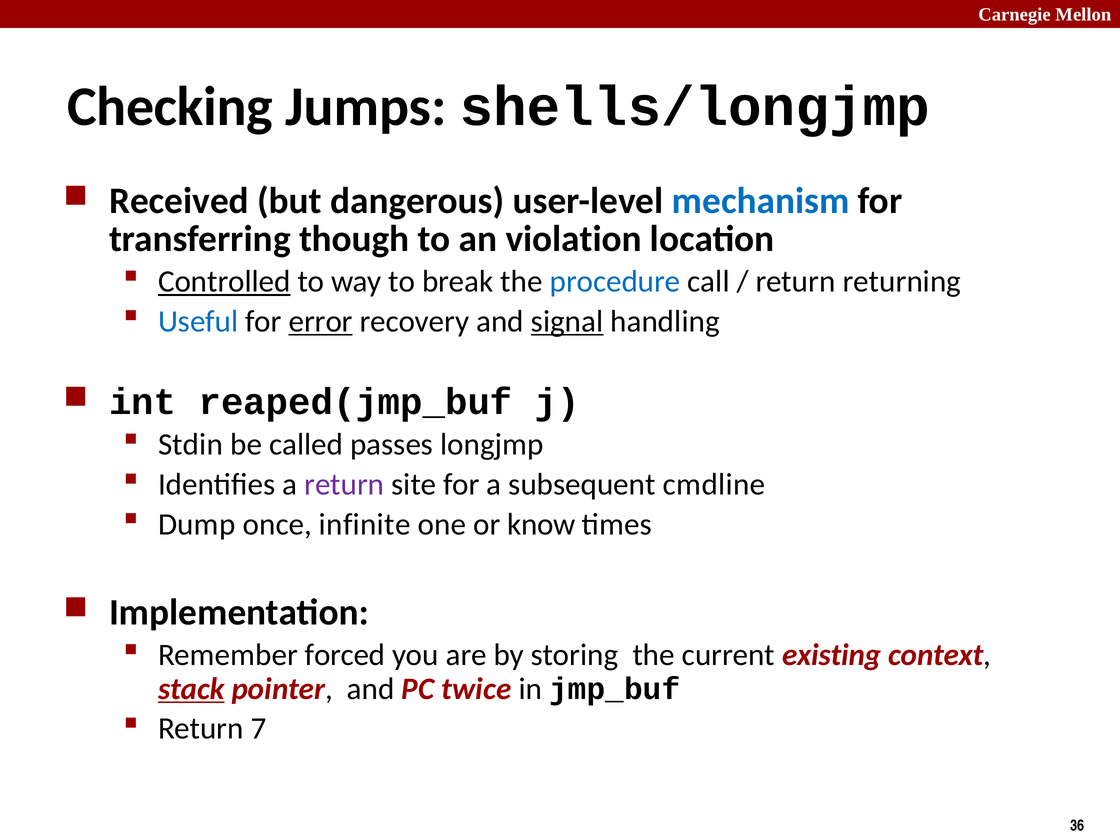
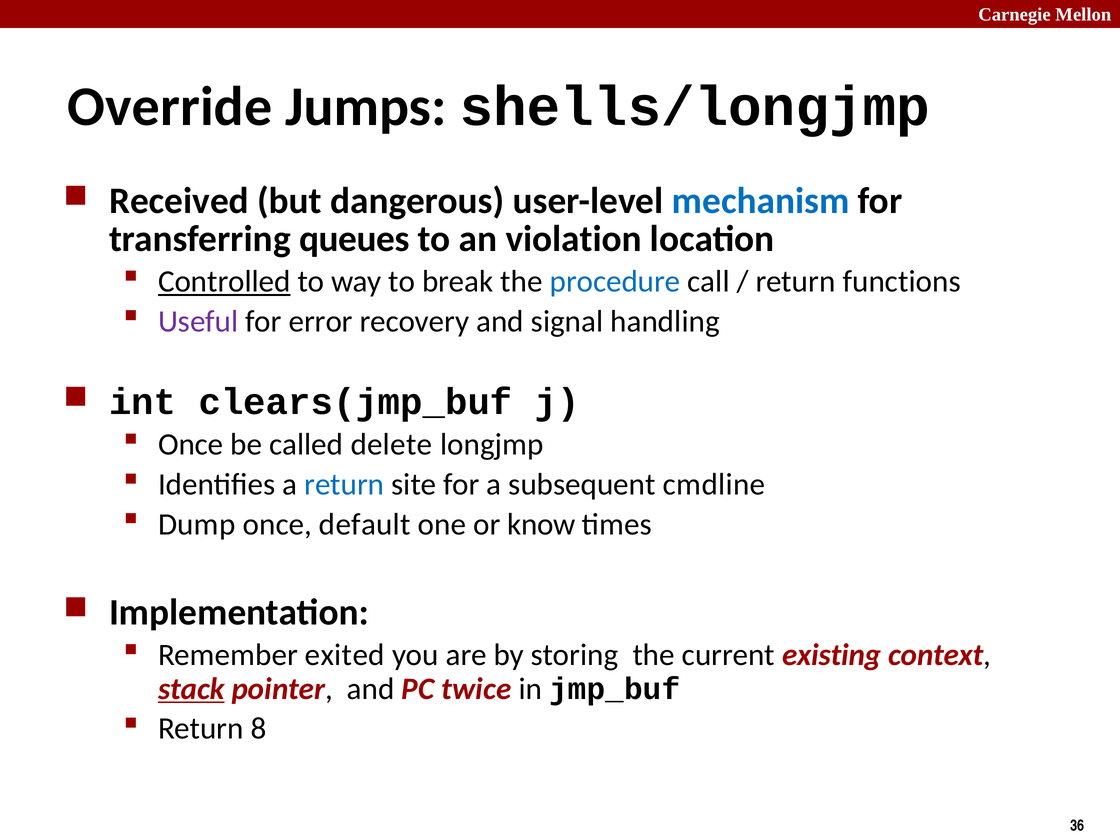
Checking: Checking -> Override (170, 107)
though: though -> queues (354, 239)
returning: returning -> functions (902, 282)
Useful colour: blue -> purple (198, 321)
error underline: present -> none (321, 321)
signal underline: present -> none (567, 321)
reaped(jmp_buf: reaped(jmp_buf -> clears(jmp_buf (356, 402)
Stdin: Stdin -> Once (191, 445)
passes: passes -> delete (391, 445)
return colour: purple -> blue (344, 485)
infinite: infinite -> default (365, 524)
forced: forced -> exited (345, 655)
7: 7 -> 8 (259, 729)
